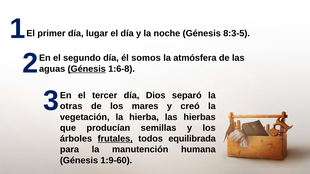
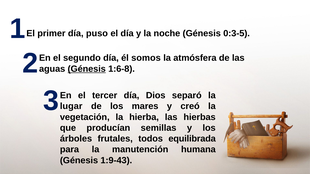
lugar: lugar -> puso (97, 33)
8:3-5: 8:3-5 -> 0:3-5 (237, 33)
otras: otras -> lugar (71, 106)
frutales underline: present -> none (115, 139)
1:9-60: 1:9-60 -> 1:9-43 (116, 161)
